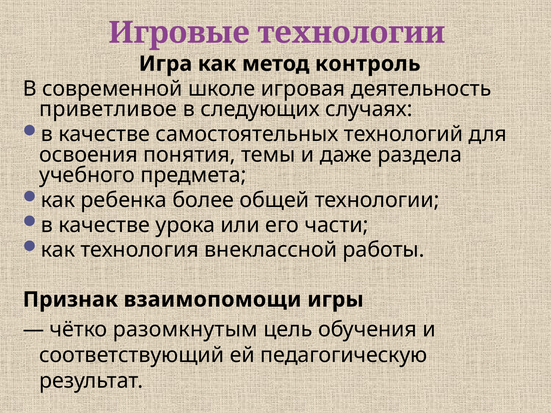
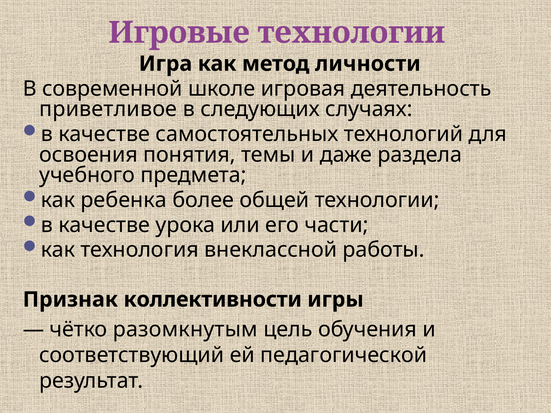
контроль: контроль -> личности (368, 64)
взаимопомощи: взаимопомощи -> коллективности (213, 300)
педагогическую: педагогическую -> педагогической (344, 355)
